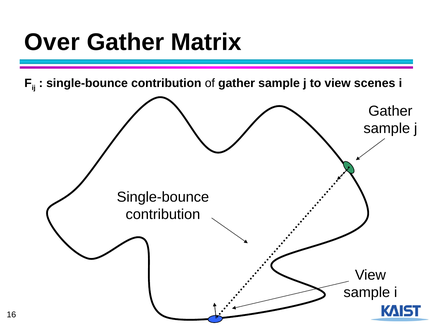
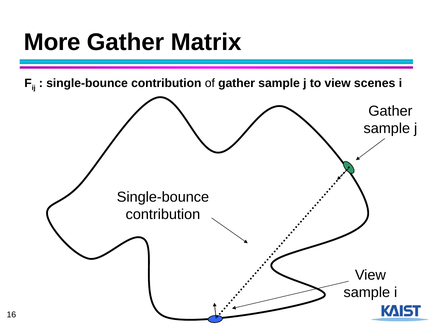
Over: Over -> More (52, 42)
